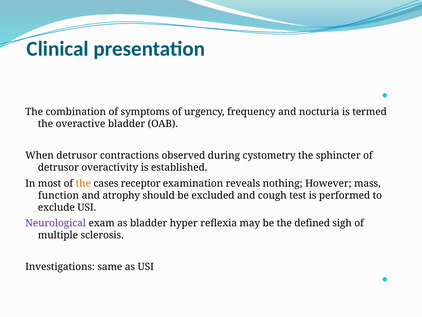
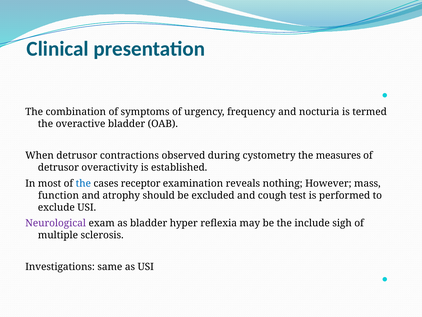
sphincter: sphincter -> measures (338, 155)
the colour: orange -> blue (83, 183)
defined: defined -> include (312, 223)
